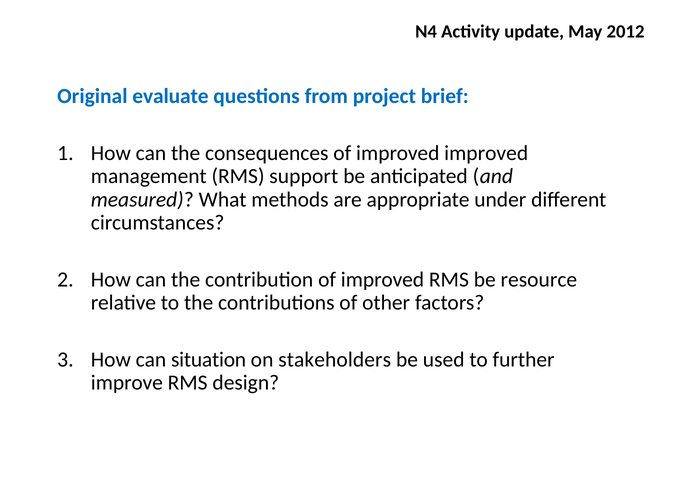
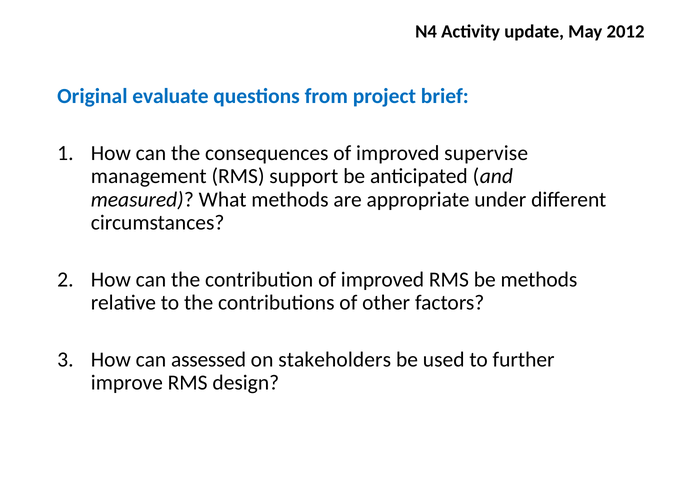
improved improved: improved -> supervise (486, 153)
be resource: resource -> methods (539, 280)
situation: situation -> assessed (209, 360)
